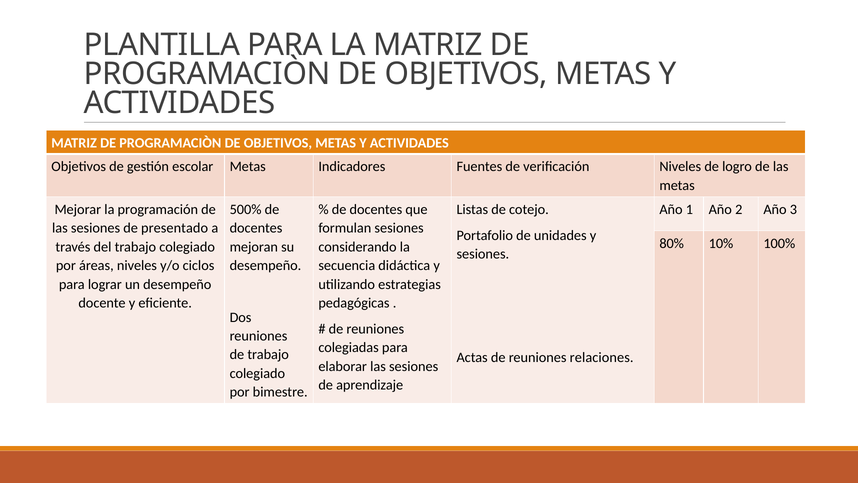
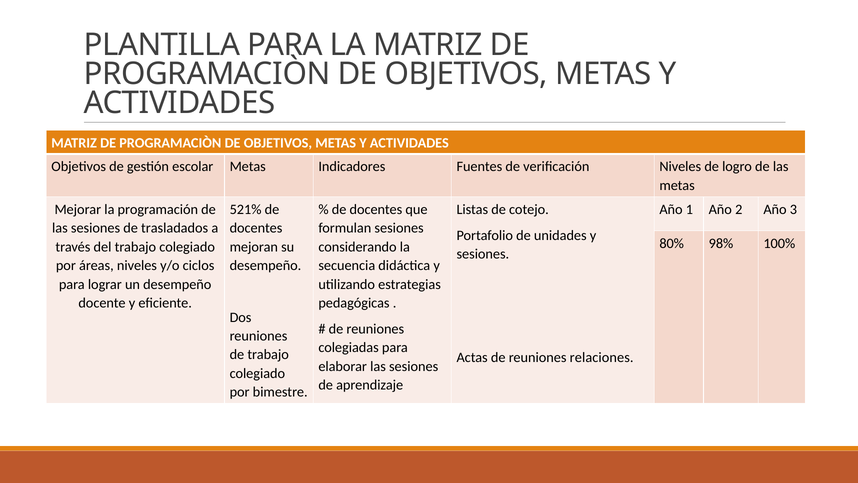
500%: 500% -> 521% (246, 209)
presentado: presentado -> trasladados (175, 228)
10%: 10% -> 98% (721, 243)
